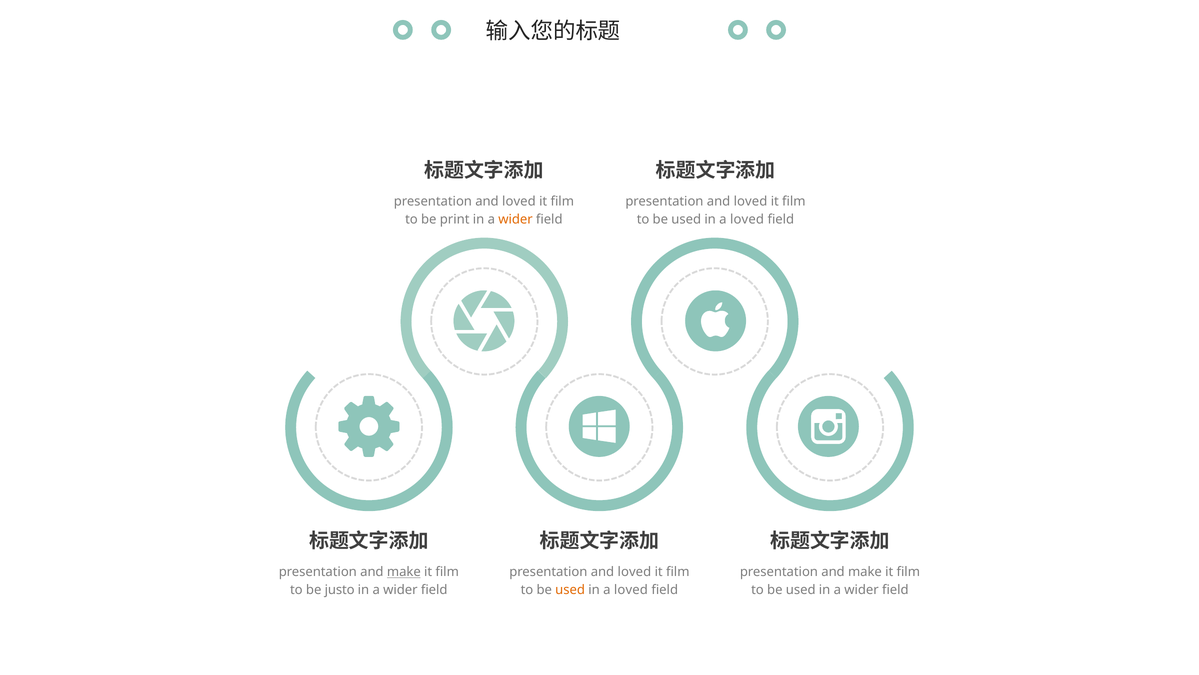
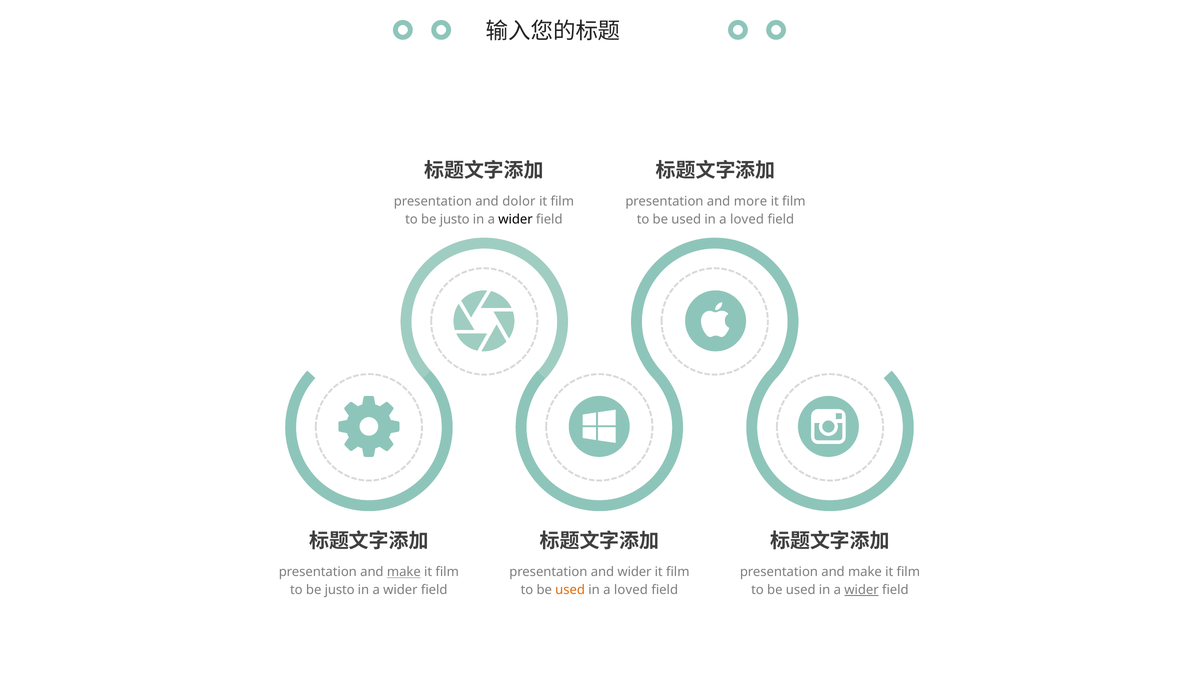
loved: loved -> dolor (519, 201)
loved: loved -> more (750, 201)
print: print -> justo (455, 219)
wider colour: orange -> black (516, 219)
loved: loved -> wider (634, 572)
wider underline: none -> present (862, 589)
